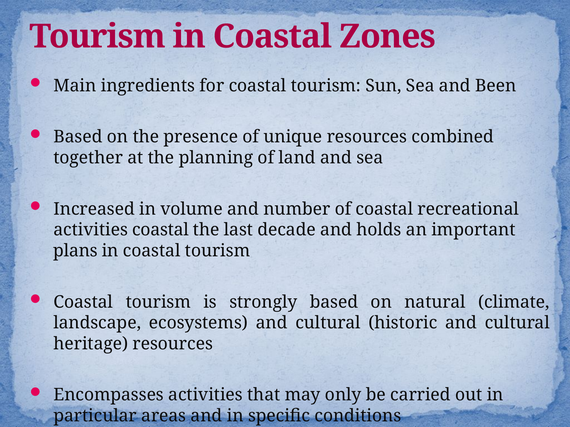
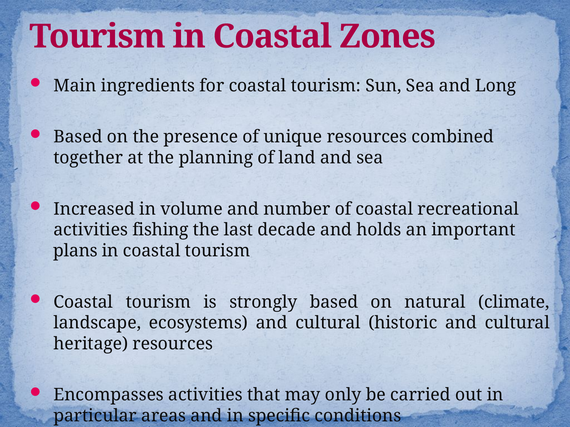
Been: Been -> Long (496, 86)
activities coastal: coastal -> fishing (160, 230)
